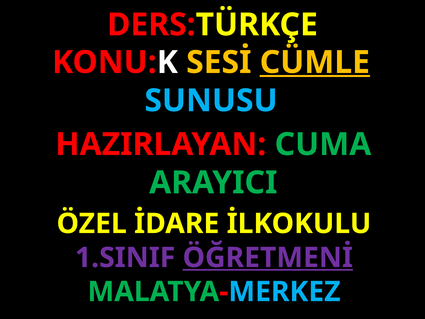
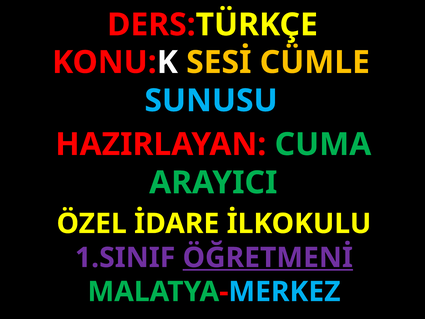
CÜMLE underline: present -> none (315, 62)
